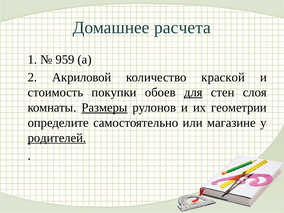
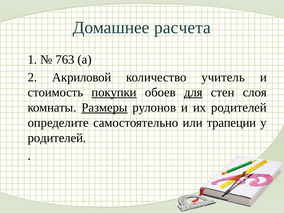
959: 959 -> 763 (65, 60)
краской: краской -> учитель (223, 77)
покупки underline: none -> present (114, 92)
их геометрии: геометрии -> родителей (239, 108)
магазине: магазине -> трапеции (231, 123)
родителей underline: present -> none (57, 138)
